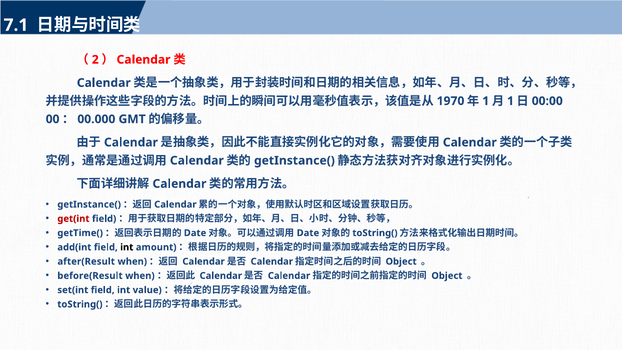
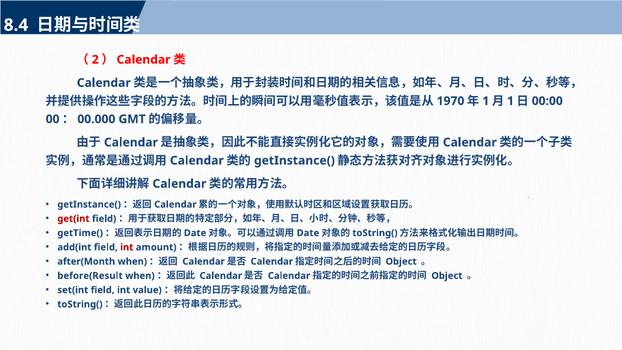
7.1: 7.1 -> 8.4 (16, 25)
int colour: black -> red (127, 247)
after(Result: after(Result -> after(Month (86, 261)
